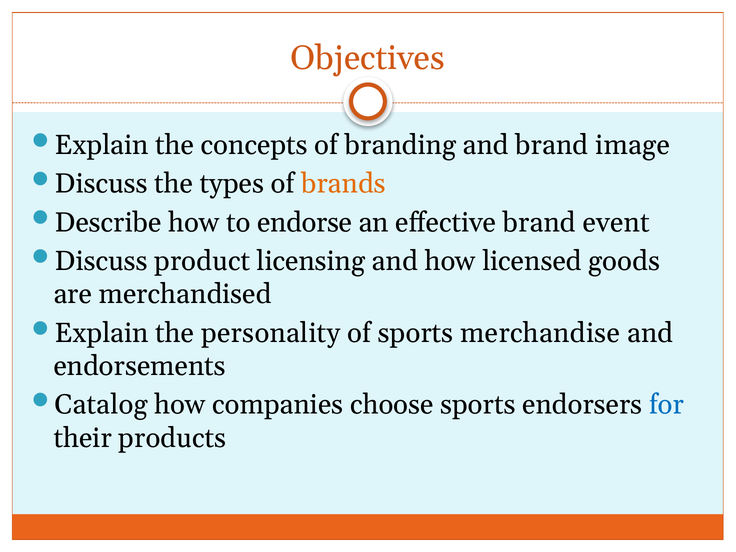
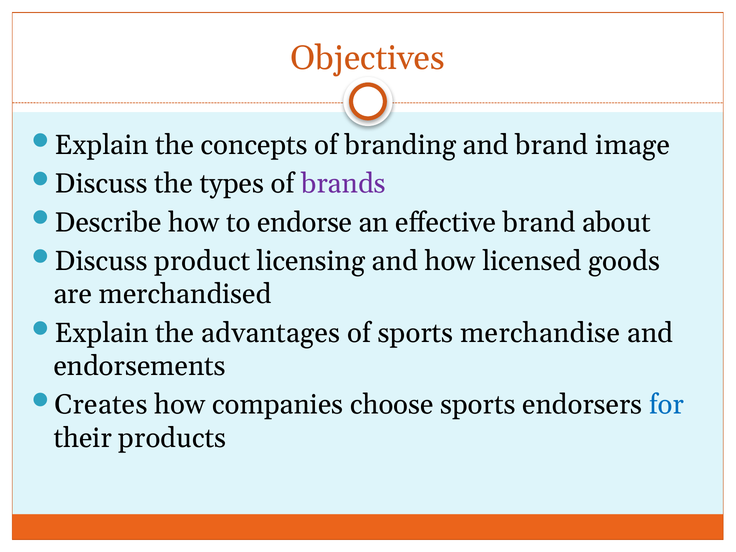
brands colour: orange -> purple (343, 184)
event: event -> about (616, 222)
personality: personality -> advantages (271, 333)
Catalog: Catalog -> Creates (101, 405)
